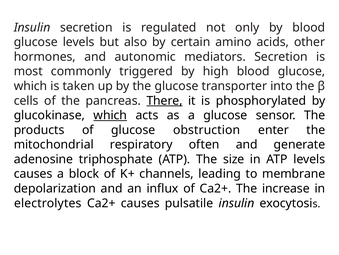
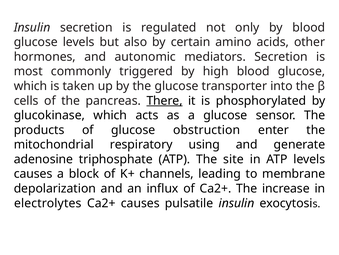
which underline: present -> none (110, 115)
often: often -> using (204, 144)
size: size -> site (234, 159)
